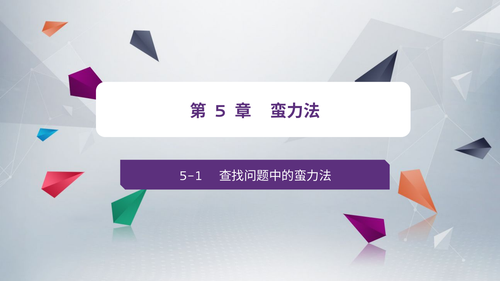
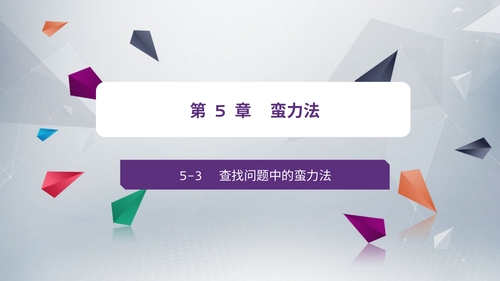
5-1: 5-1 -> 5-3 (191, 176)
